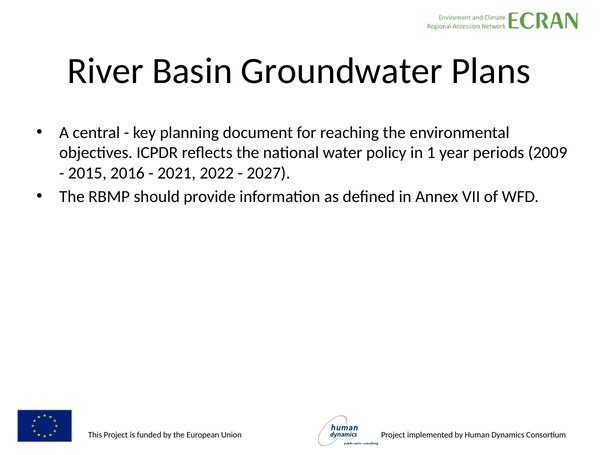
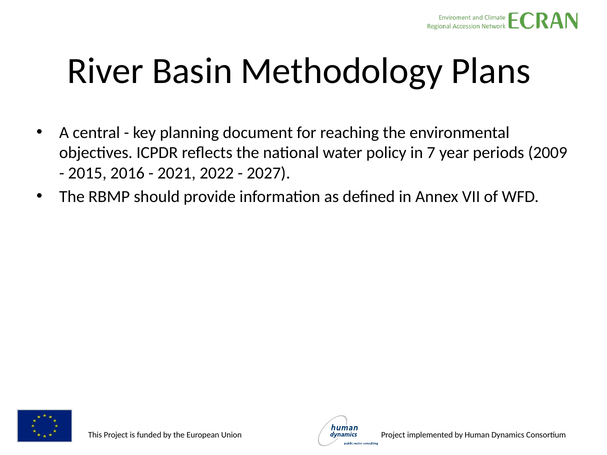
Groundwater: Groundwater -> Methodology (342, 71)
1: 1 -> 7 (431, 153)
